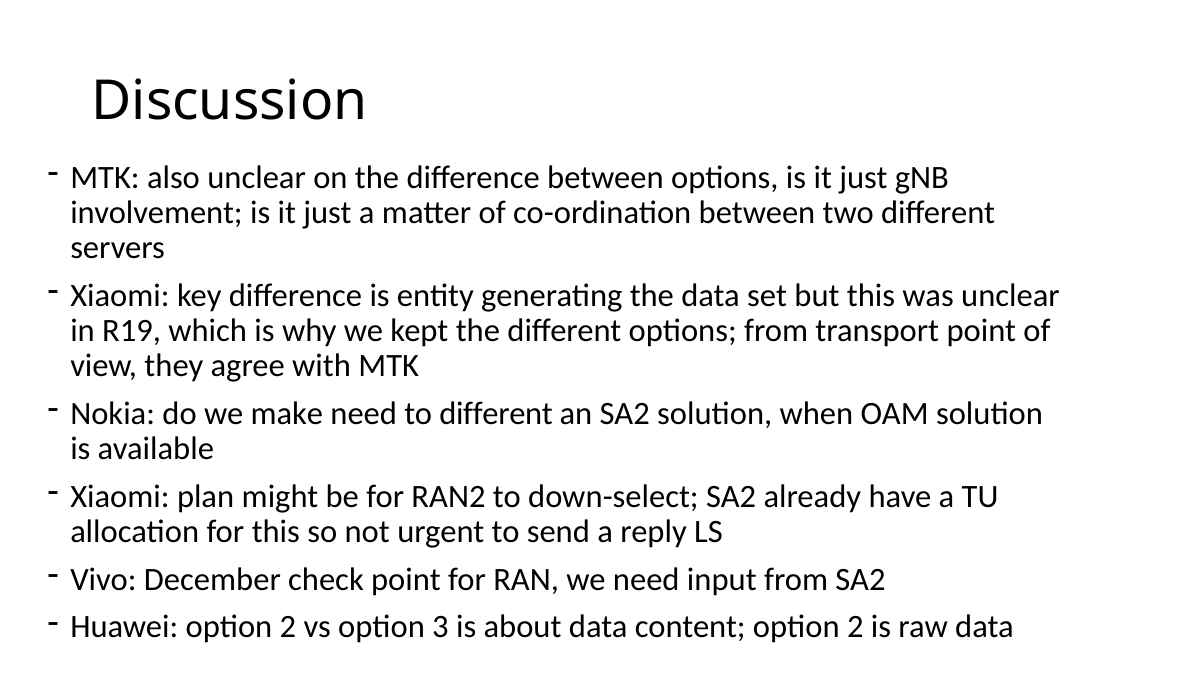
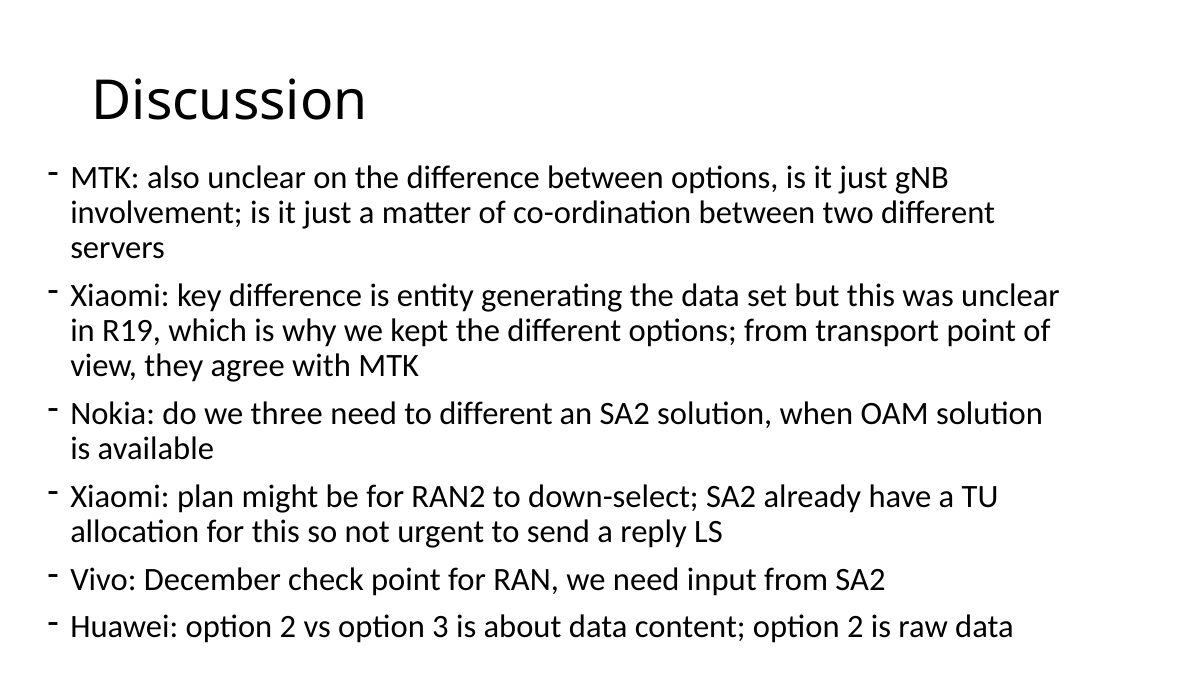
make: make -> three (287, 413)
